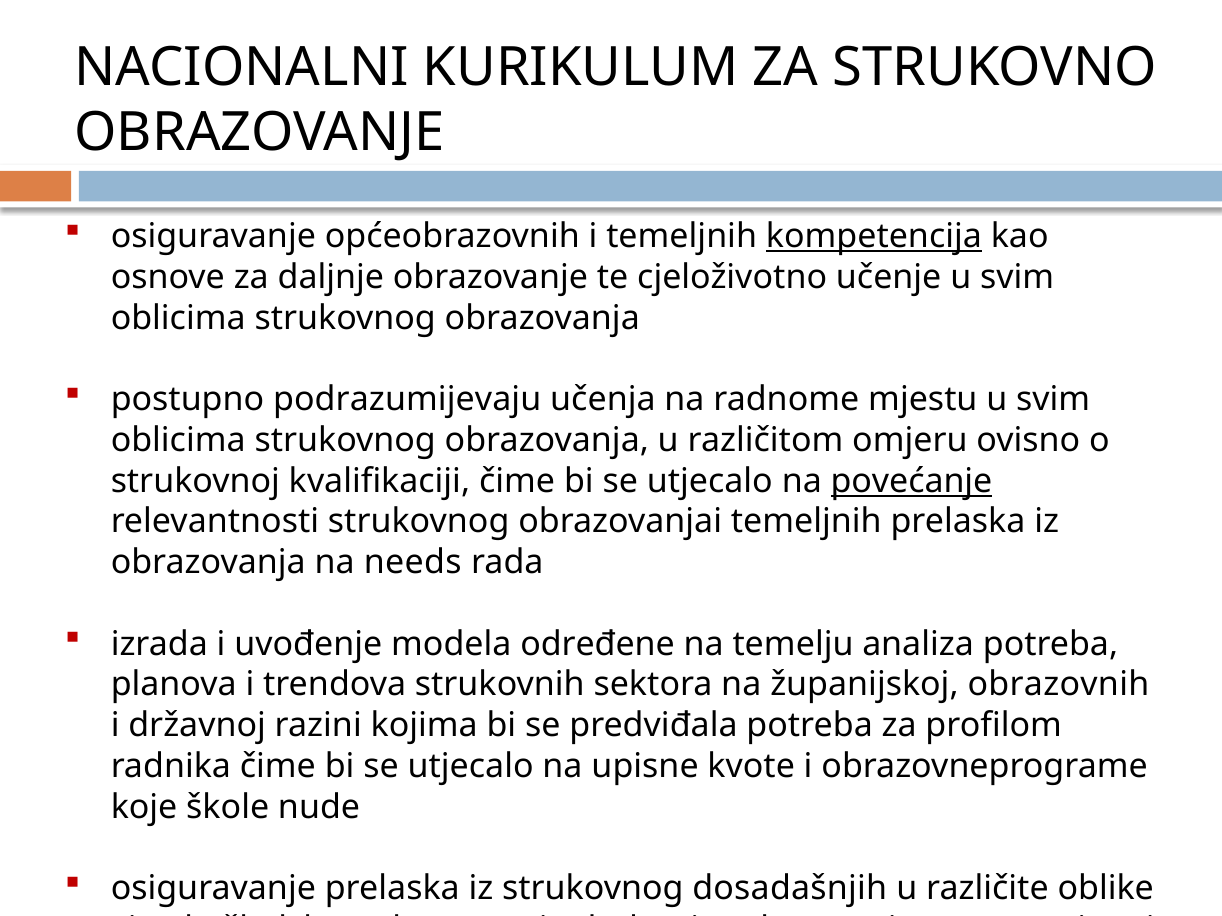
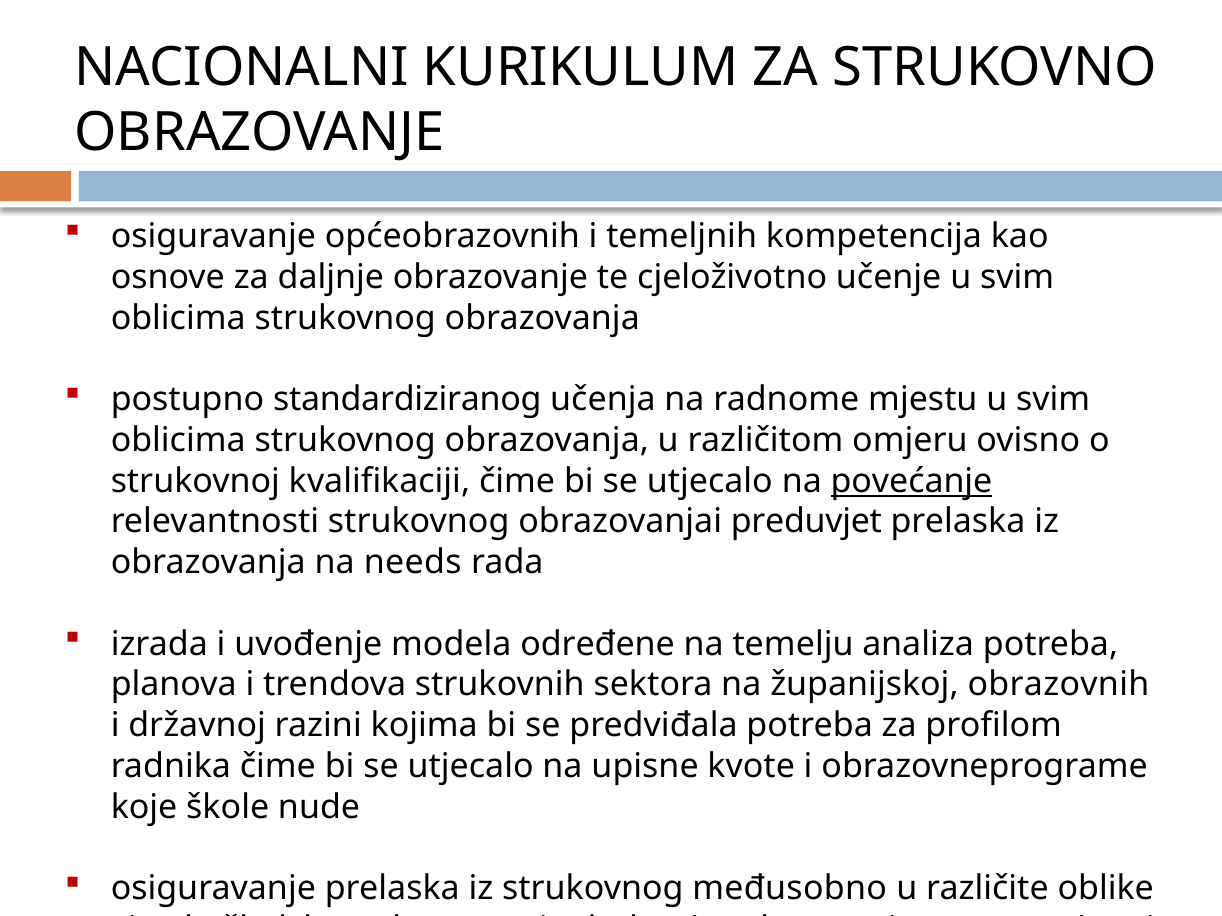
kompetencija underline: present -> none (874, 237)
podrazumijevaju: podrazumijevaju -> standardiziranog (407, 400)
obrazovanjai temeljnih: temeljnih -> preduvjet (806, 522)
dosadašnjih: dosadašnjih -> međusobno (790, 889)
